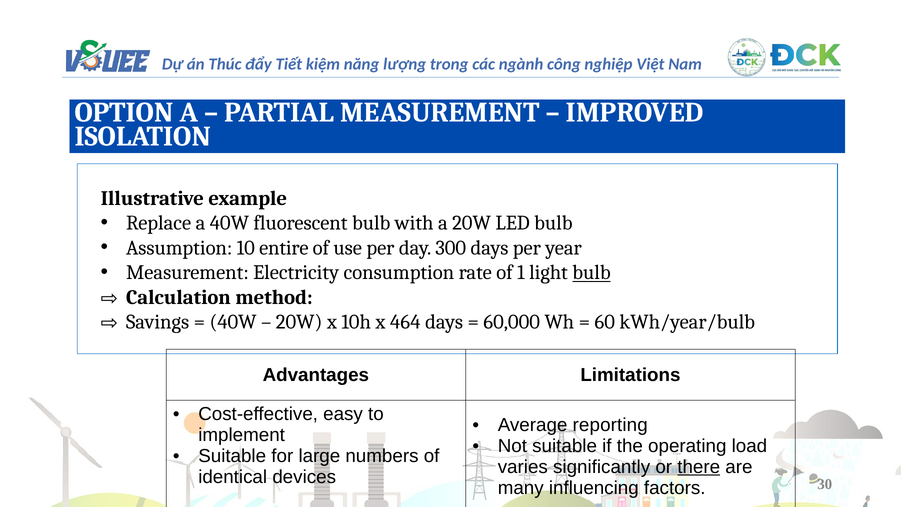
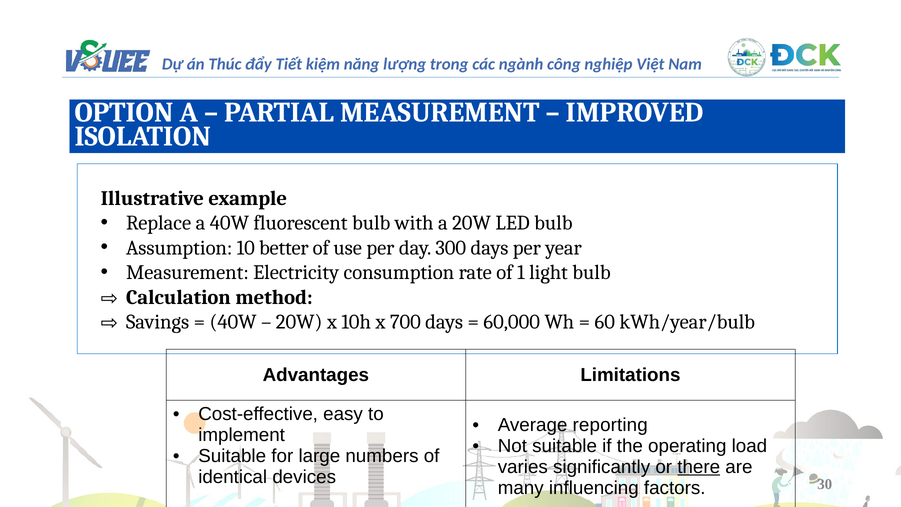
entire: entire -> better (284, 248)
bulb underline: present -> none (592, 272)
464: 464 -> 700 (405, 322)
